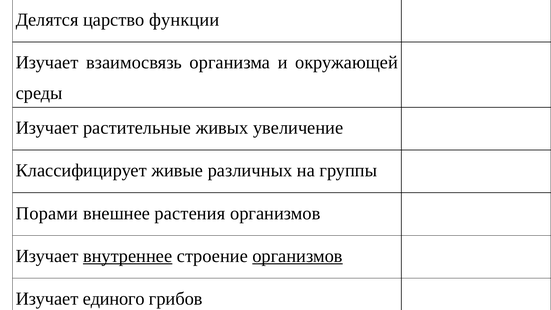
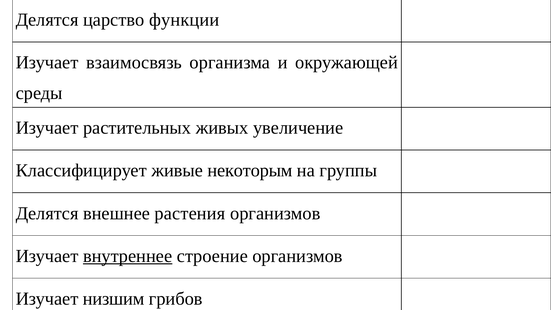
растительные: растительные -> растительных (137, 128)
различных: различных -> некоторым (250, 171)
Порами: Порами -> Делятся (47, 213)
организмов underline: present -> none (298, 256)
единого: единого -> низшим (114, 299)
